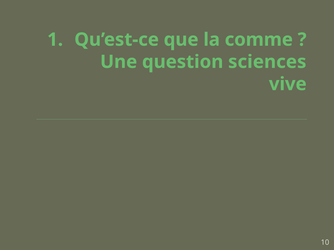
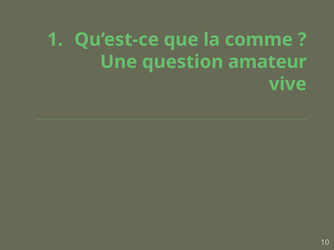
sciences: sciences -> amateur (267, 62)
